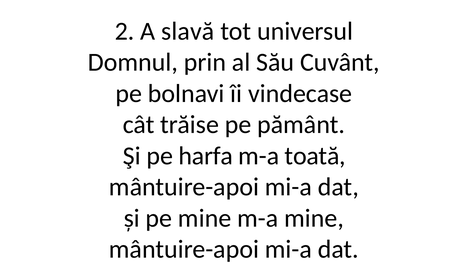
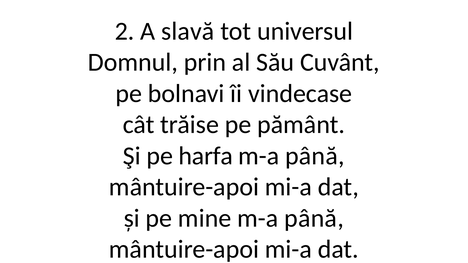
toată: toată -> până (315, 156)
mine m-a mine: mine -> până (314, 218)
